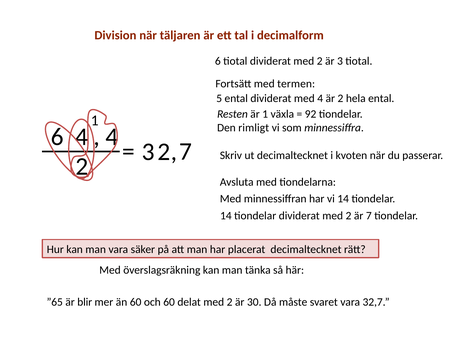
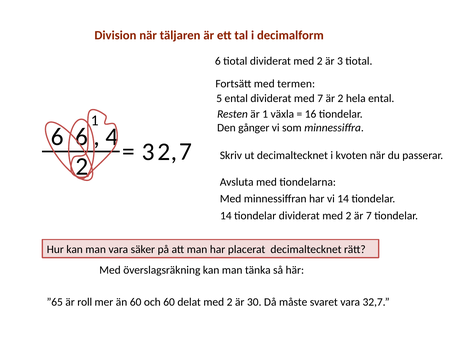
med 4: 4 -> 7 (320, 98)
92: 92 -> 16 (311, 114)
rimligt: rimligt -> gånger (254, 128)
6 4: 4 -> 6 (81, 137)
blir: blir -> roll (85, 302)
